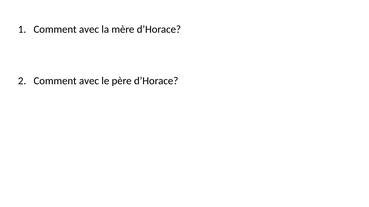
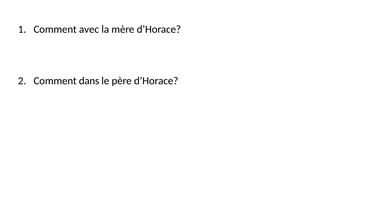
avec: avec -> dans (89, 81)
